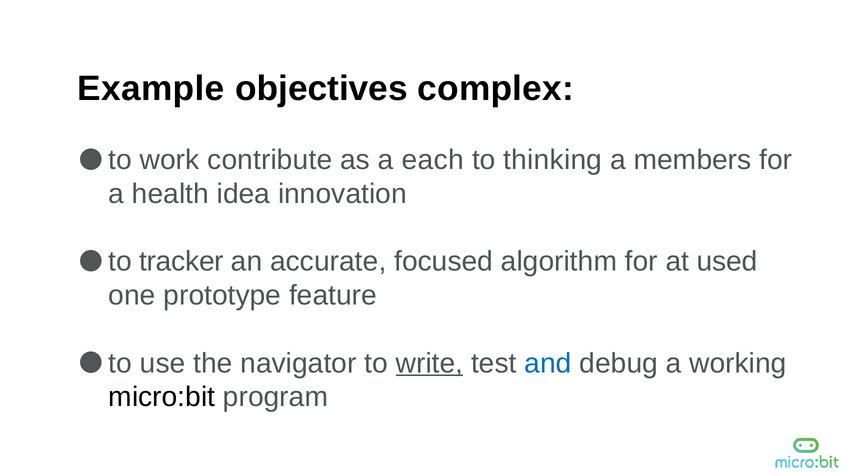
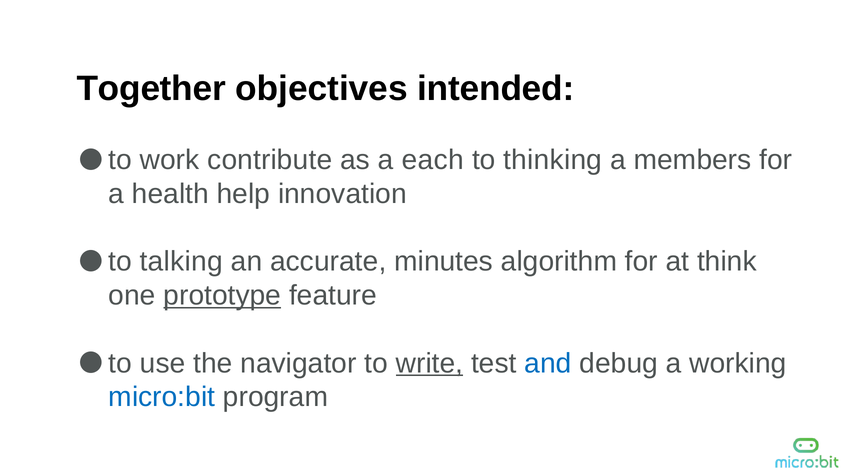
Example: Example -> Together (151, 89)
complex: complex -> intended (496, 89)
idea: idea -> help (243, 194)
tracker: tracker -> talking (181, 262)
focused: focused -> minutes (444, 262)
used: used -> think (727, 262)
prototype underline: none -> present (222, 296)
micro:bit colour: black -> blue (162, 397)
